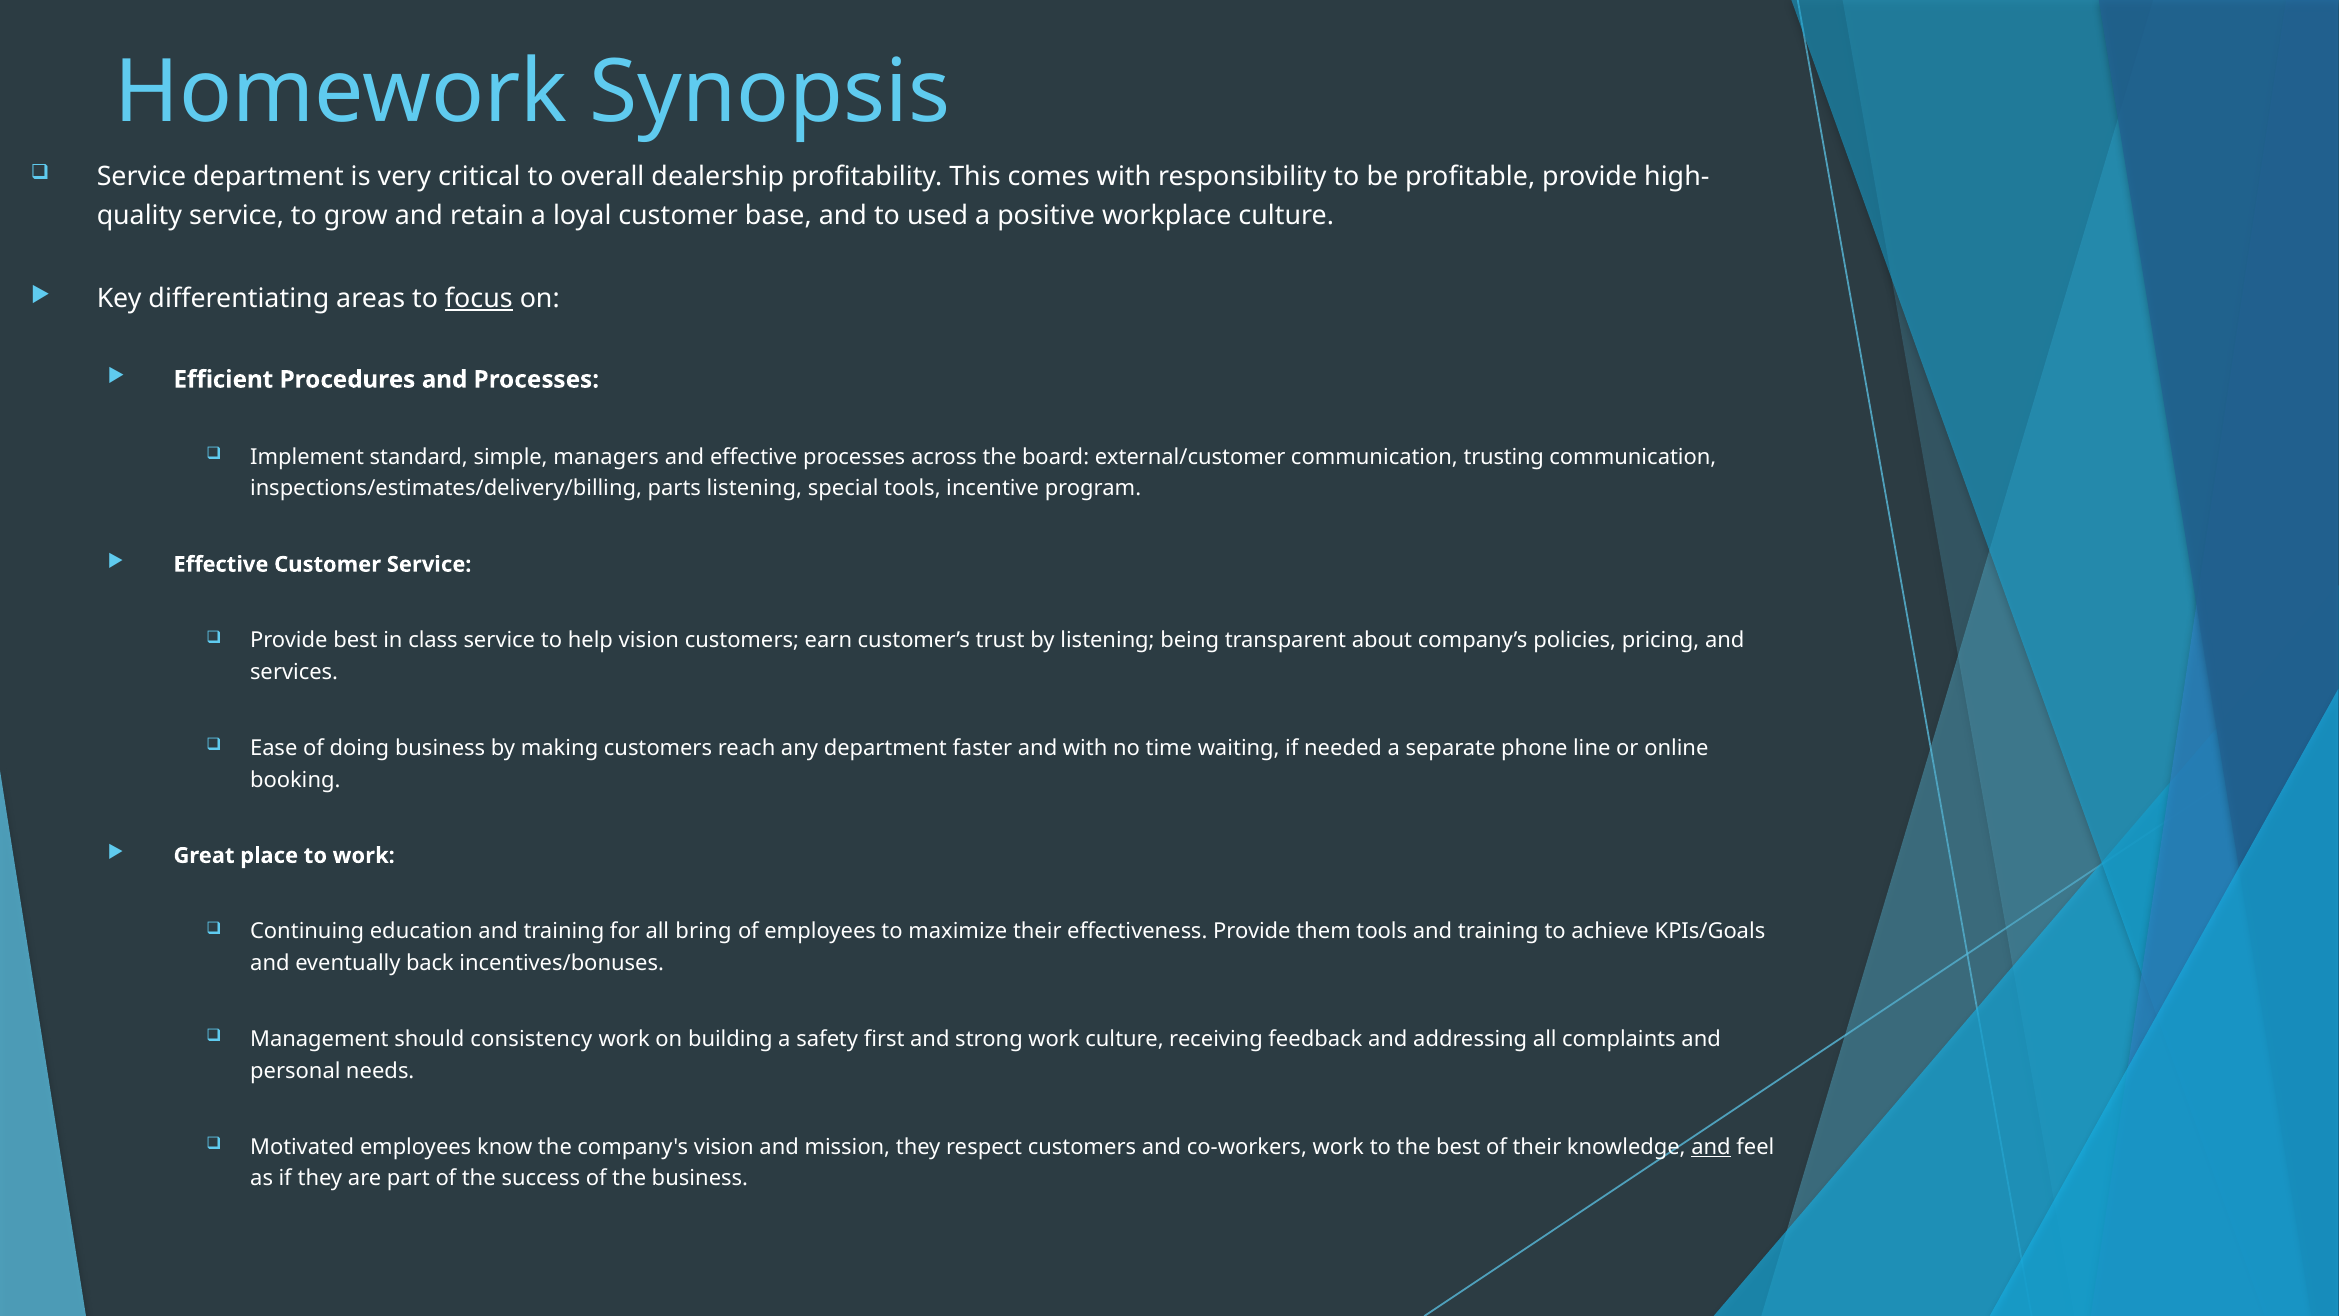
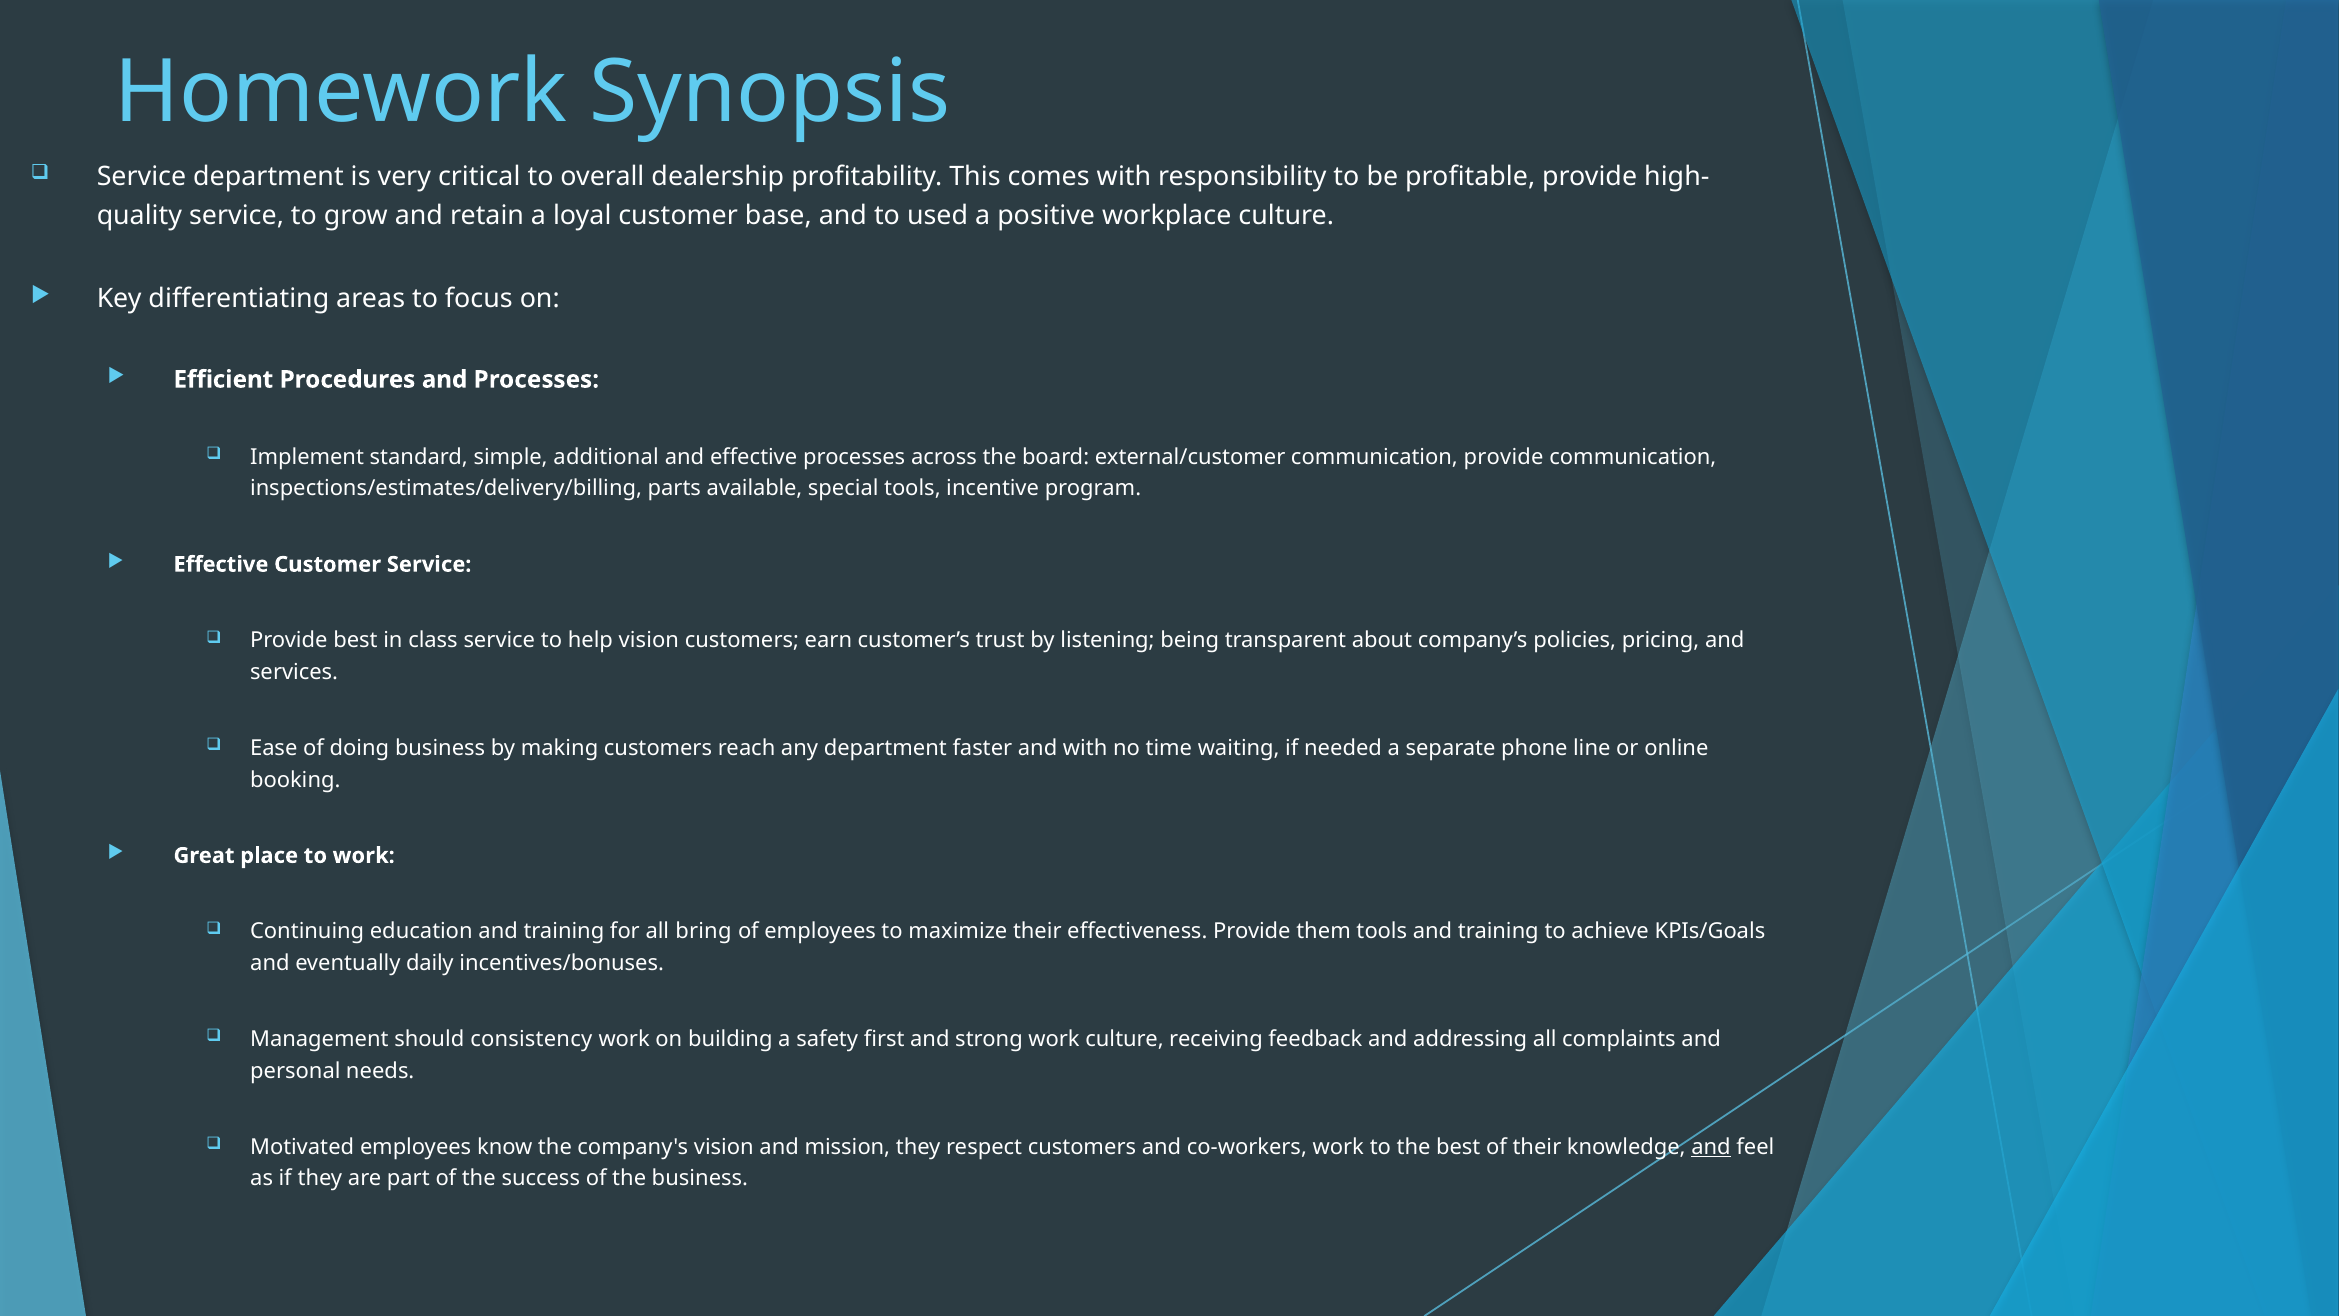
focus underline: present -> none (479, 299)
managers: managers -> additional (606, 457)
communication trusting: trusting -> provide (1504, 457)
parts listening: listening -> available (754, 489)
back: back -> daily (430, 963)
